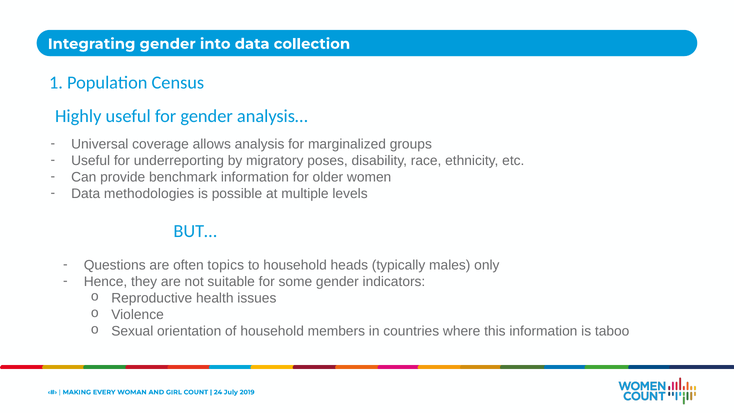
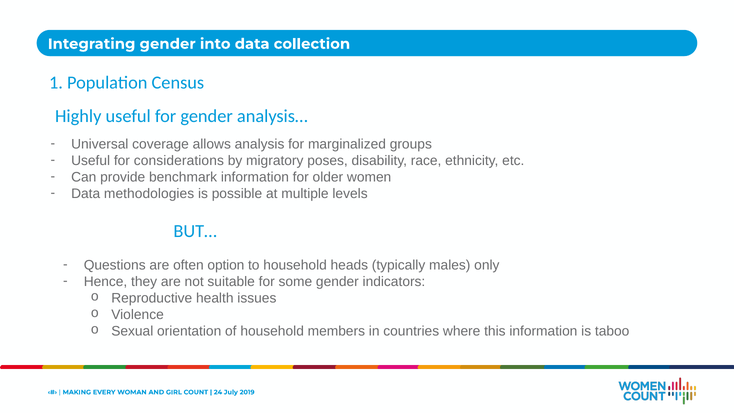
underreporting: underreporting -> considerations (179, 161)
topics: topics -> option (226, 265)
